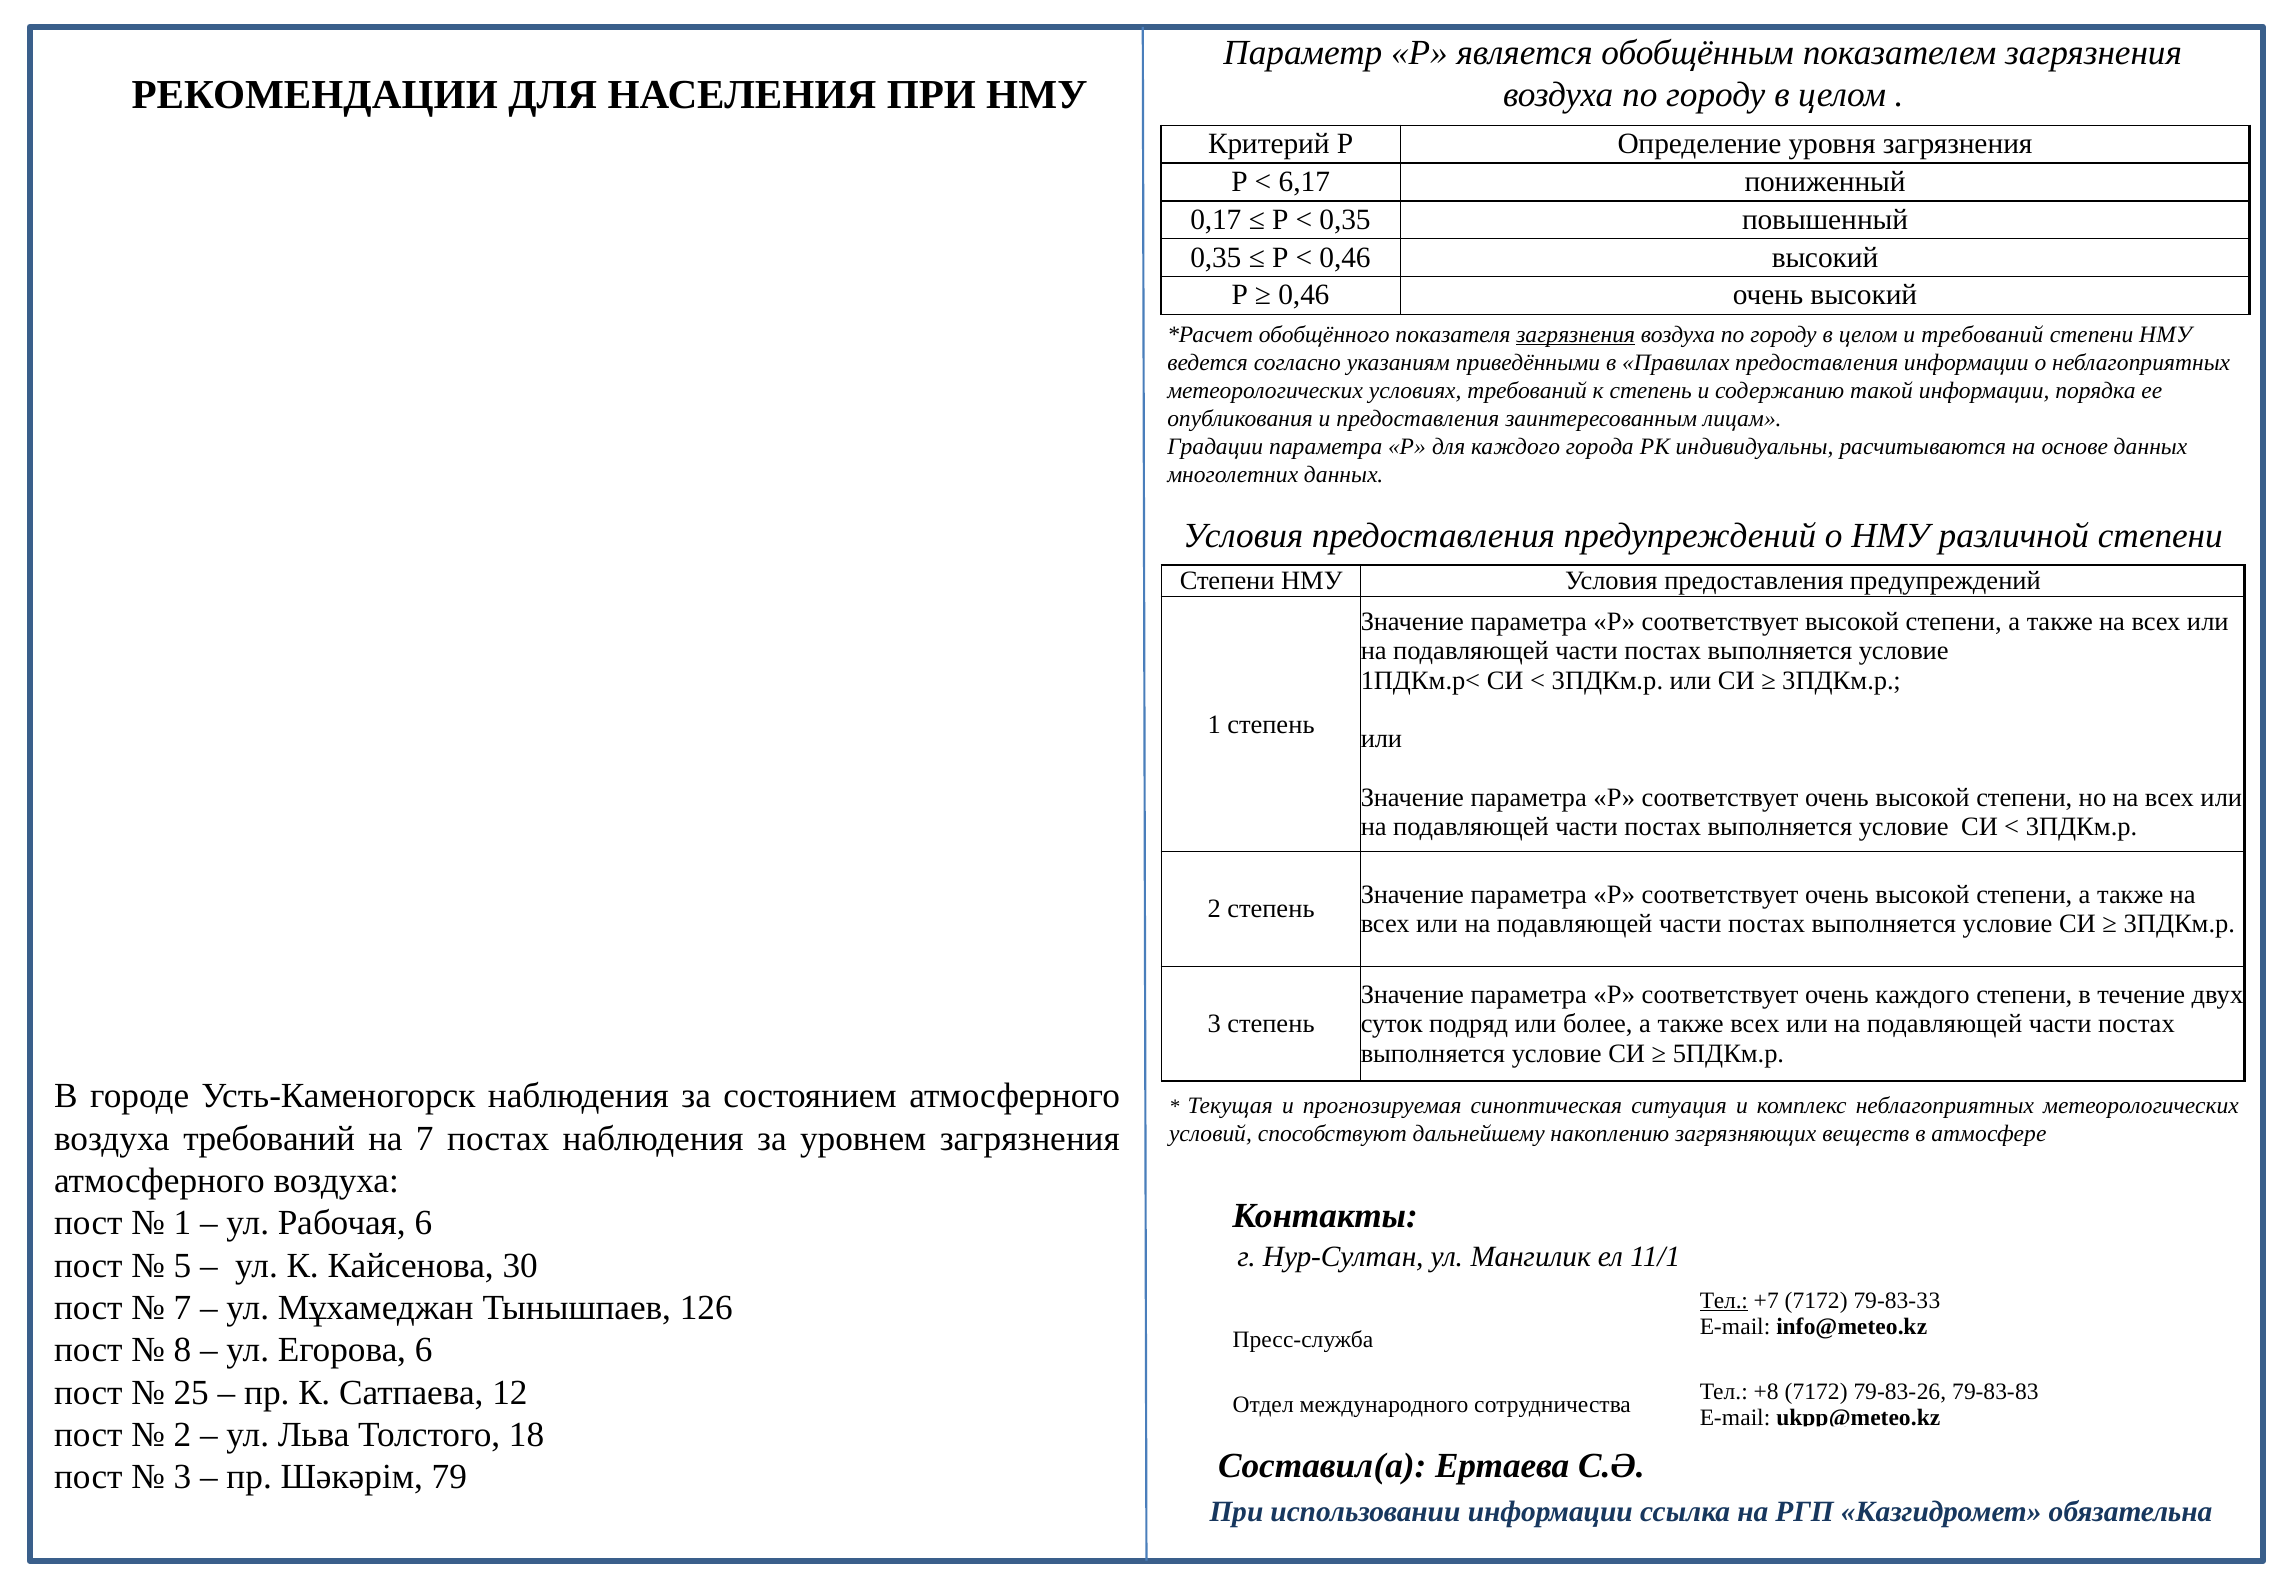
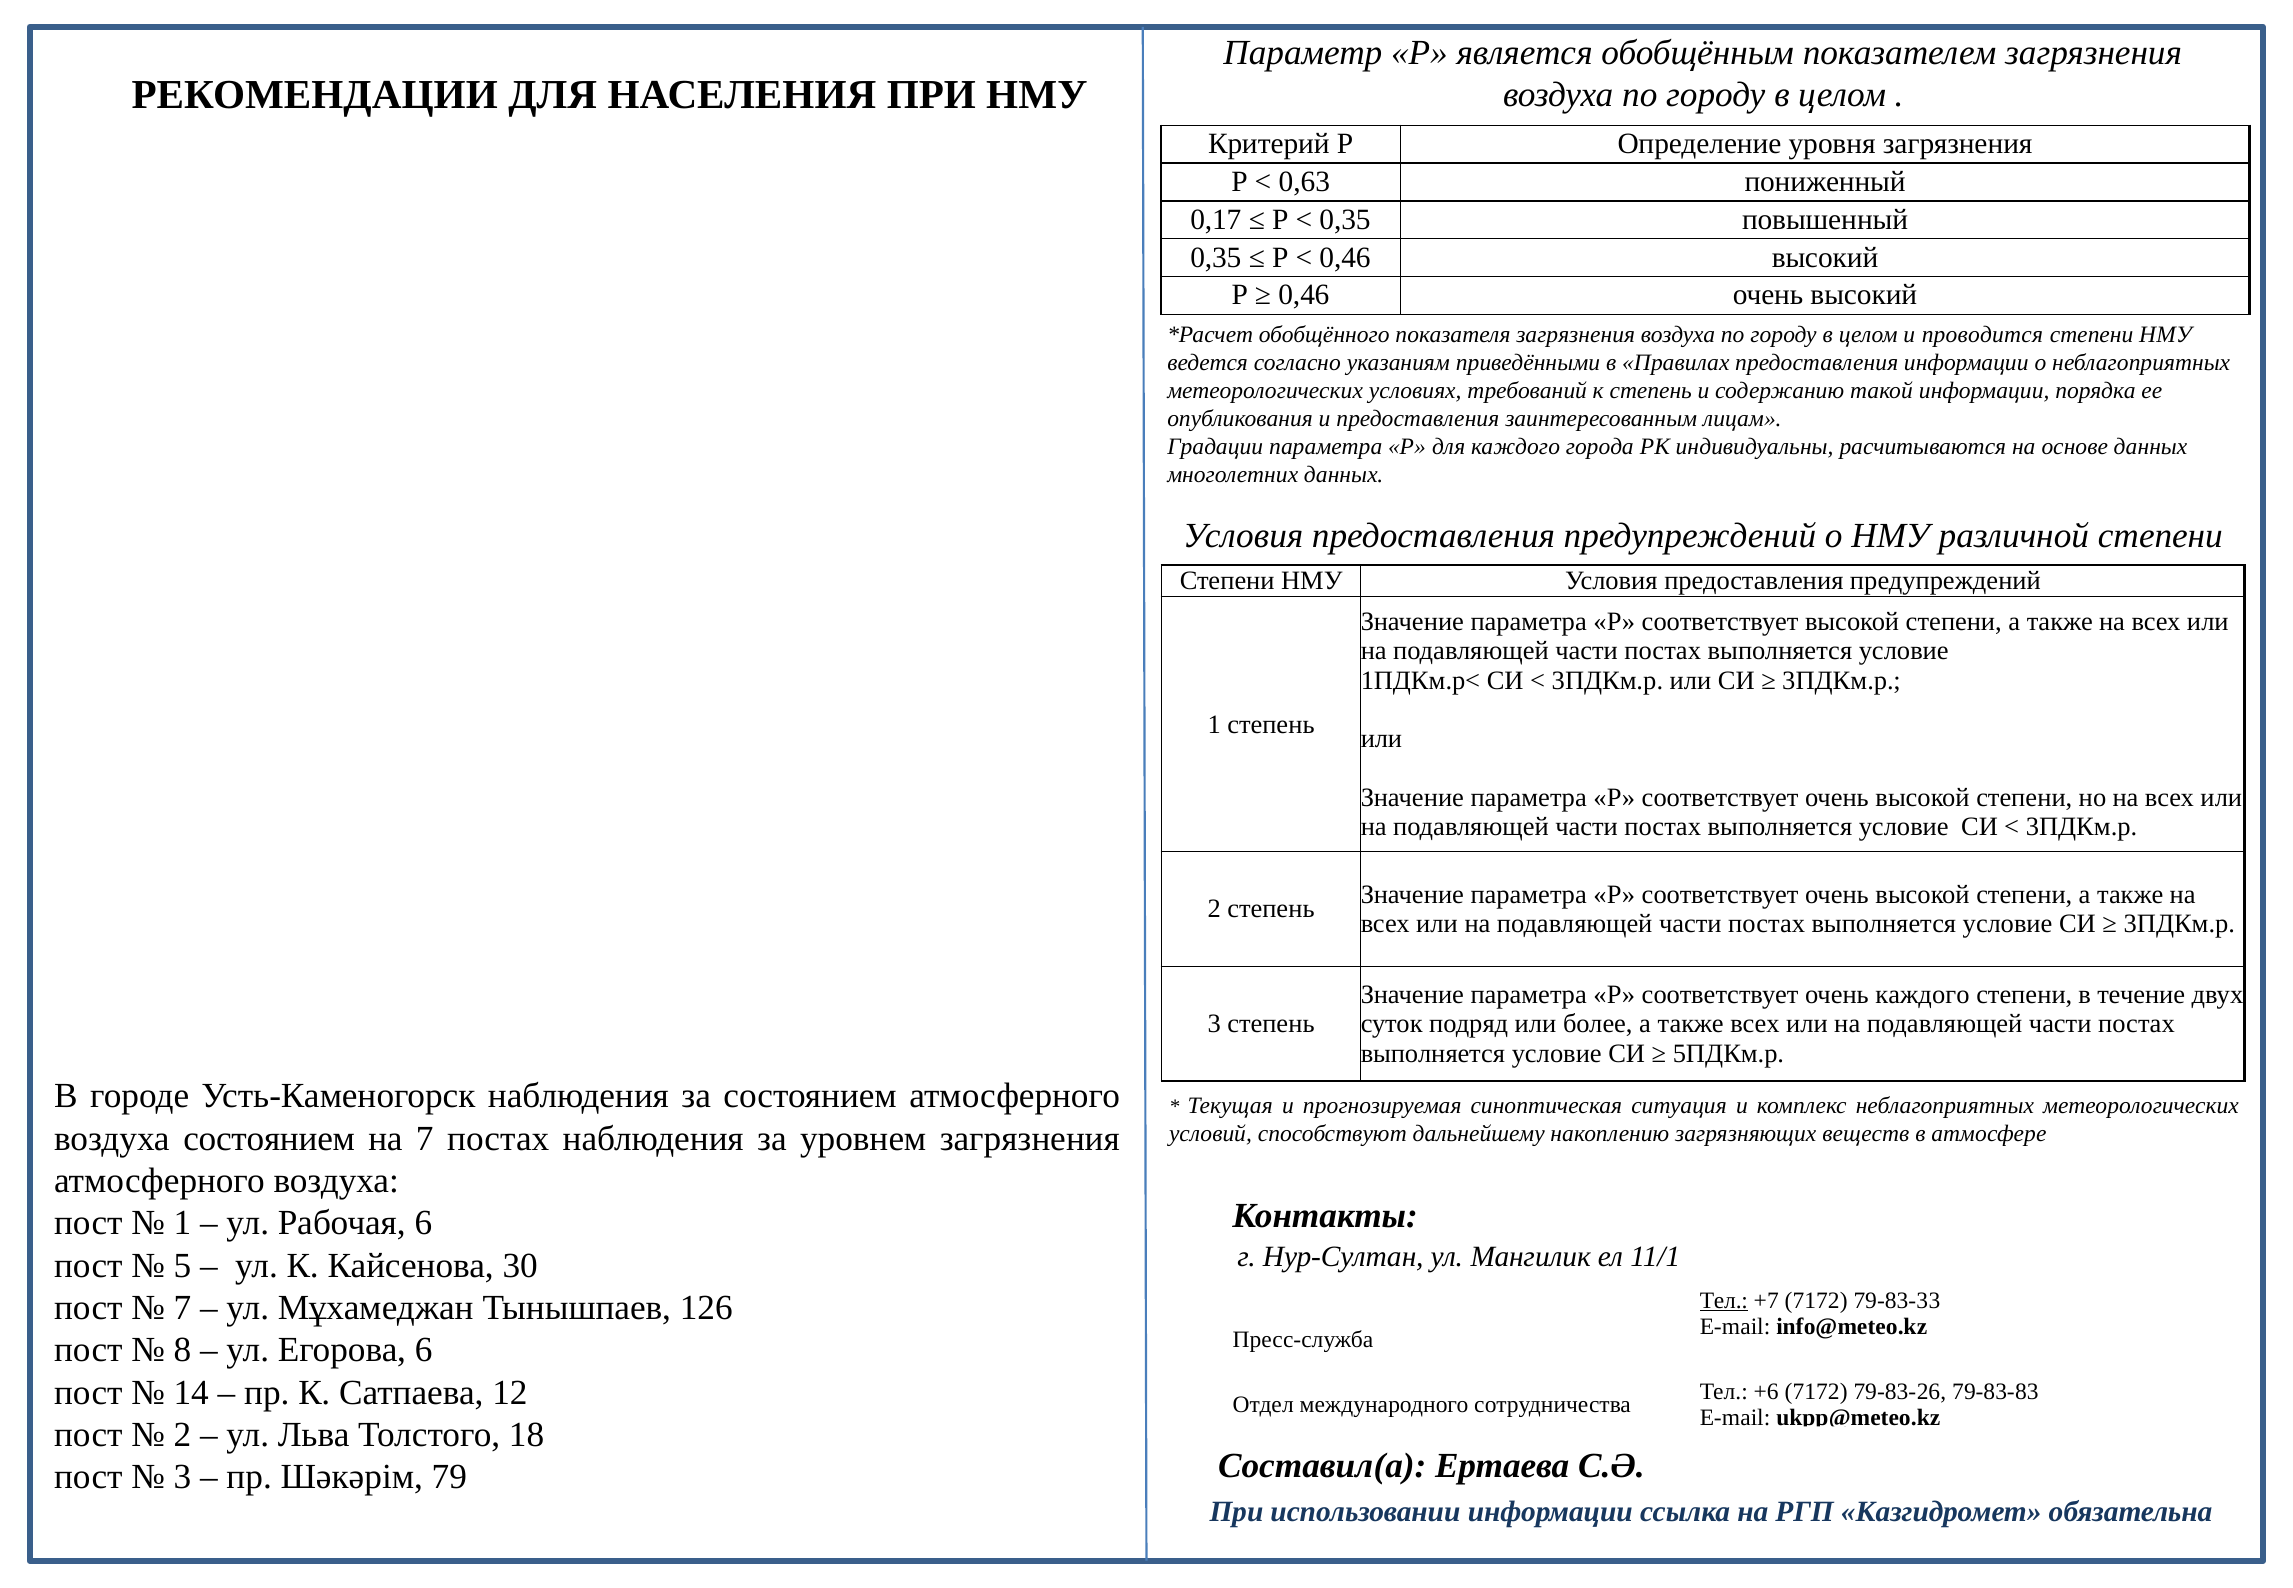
6,17: 6,17 -> 0,63 (1304, 182)
загрязнения underline: present -> none (1576, 334)
и требований: требований -> проводится (1982, 334)
воздуха требований: требований -> состоянием (269, 1138)
25: 25 -> 14 (191, 1392)
+8: +8 -> +6 (1766, 1392)
